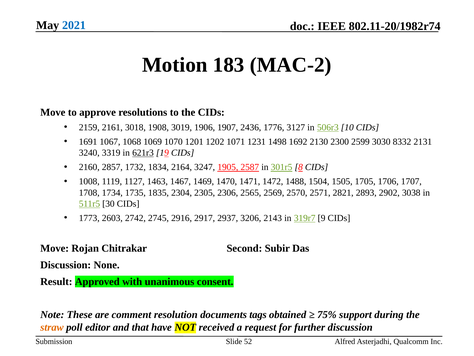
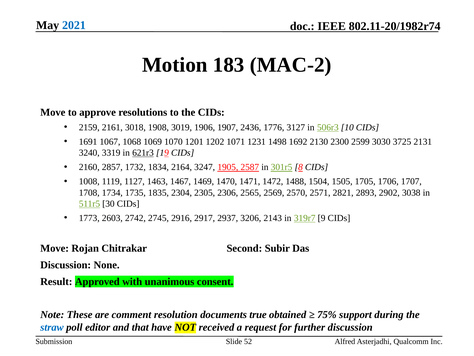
8332: 8332 -> 3725 (402, 142)
tags: tags -> true (258, 314)
straw colour: orange -> blue (52, 327)
